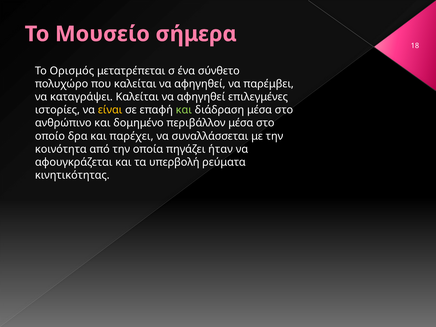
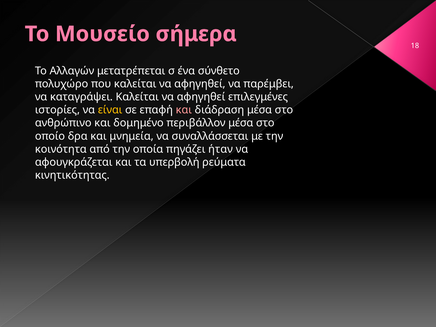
Ορισμός: Ορισμός -> Αλλαγών (72, 71)
και colour: light green -> pink (184, 110)
παρέχει: παρέχει -> μνημεία (132, 136)
